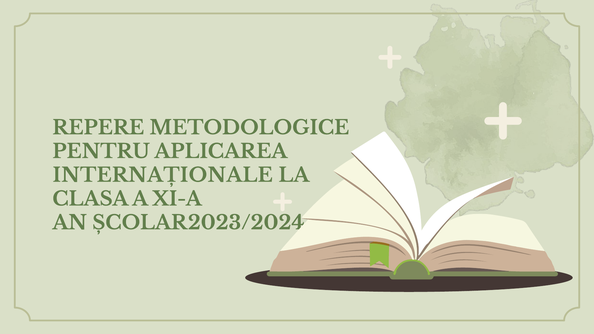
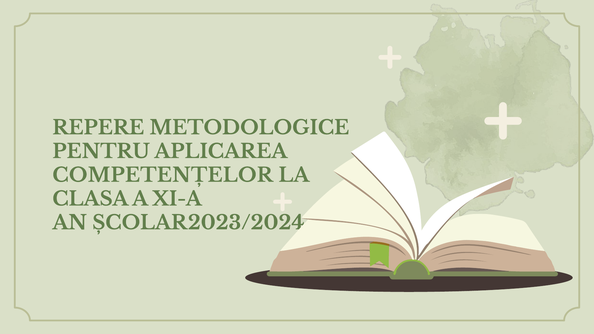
INTERNAȚIONALE: INTERNAȚIONALE -> COMPETENȚELOR (163, 175)
